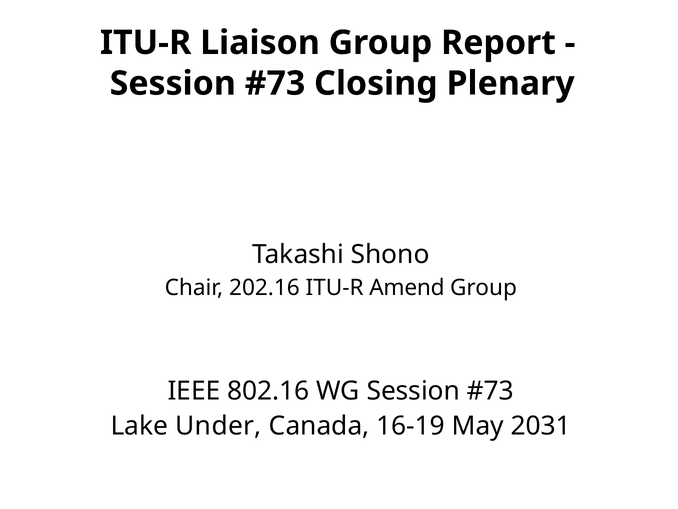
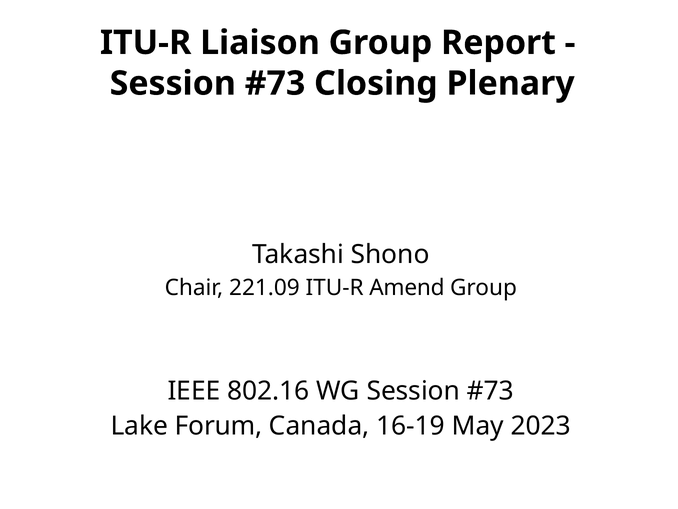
202.16: 202.16 -> 221.09 (264, 287)
Under: Under -> Forum (219, 425)
2031: 2031 -> 2023 (541, 425)
